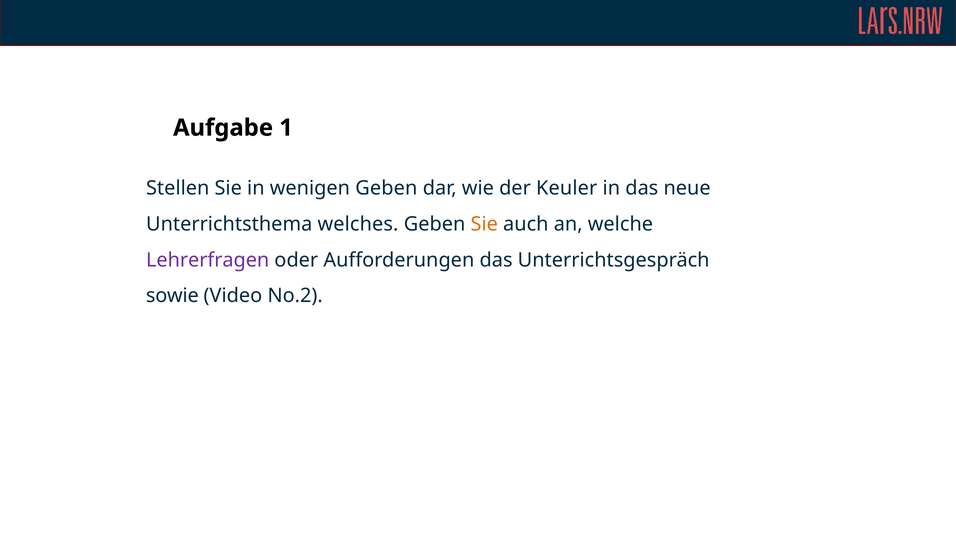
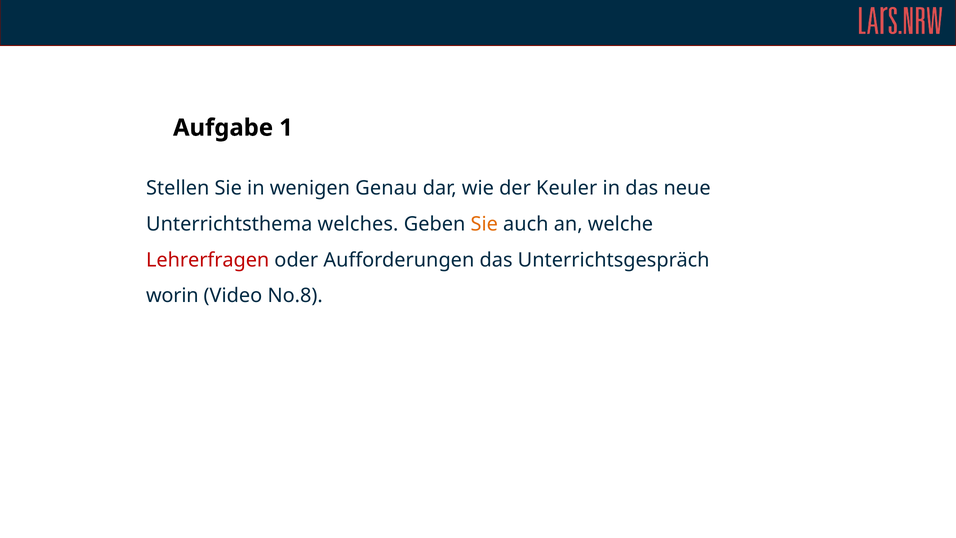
wenigen Geben: Geben -> Genau (386, 188)
Lehrerfragen colour: purple -> red (208, 260)
sowie: sowie -> worin (172, 296)
No.2: No.2 -> No.8 (295, 296)
